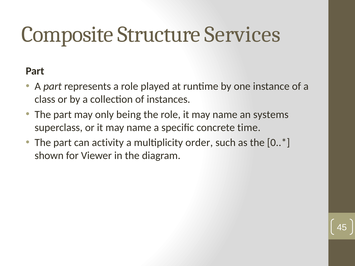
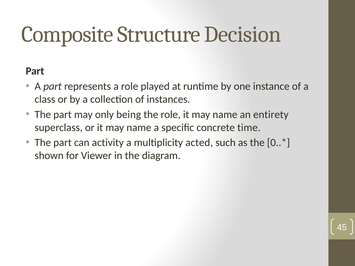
Services: Services -> Decision (243, 34)
systems: systems -> entirety (271, 115)
order: order -> acted (199, 143)
